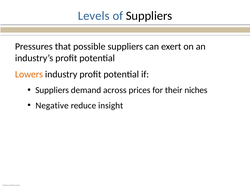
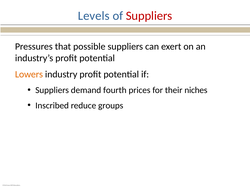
Suppliers colour: black -> red (149, 16)
across: across -> fourth (115, 90)
Negative: Negative -> Inscribed (52, 106)
insight: insight -> groups (111, 106)
